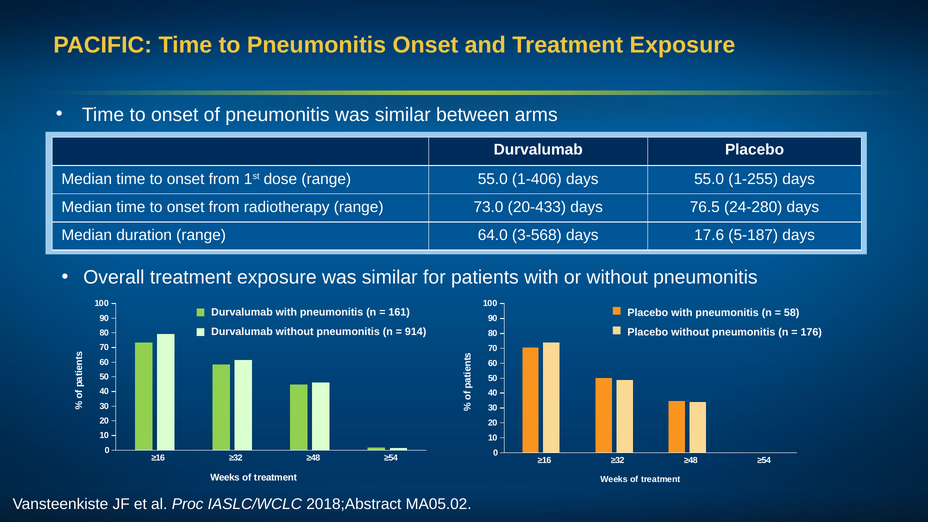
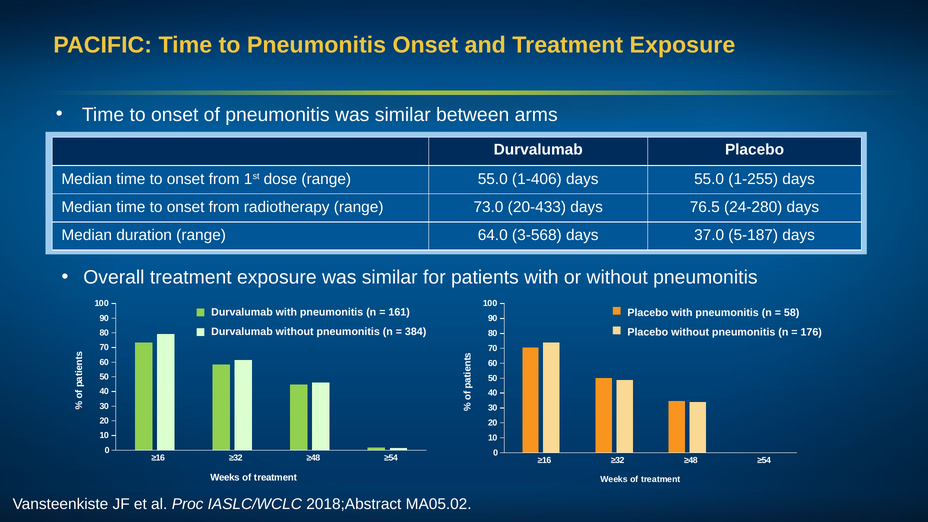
17.6: 17.6 -> 37.0 (709, 235)
914: 914 -> 384 (416, 332)
